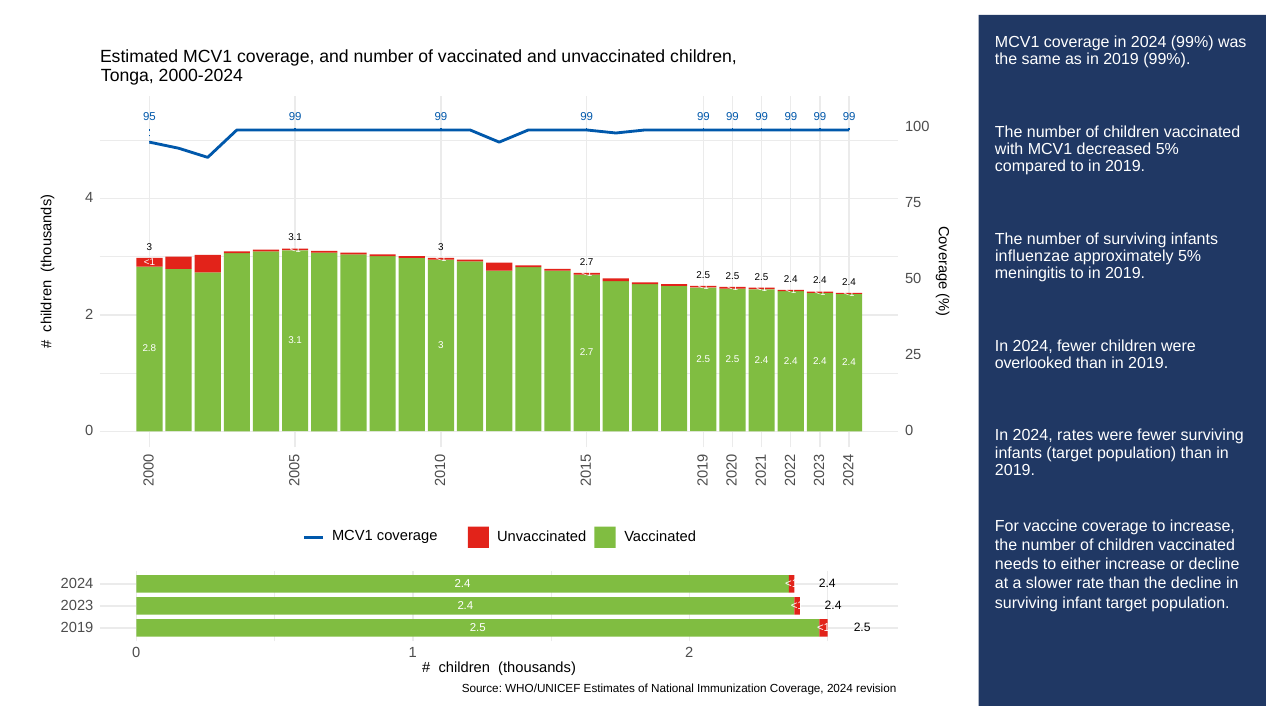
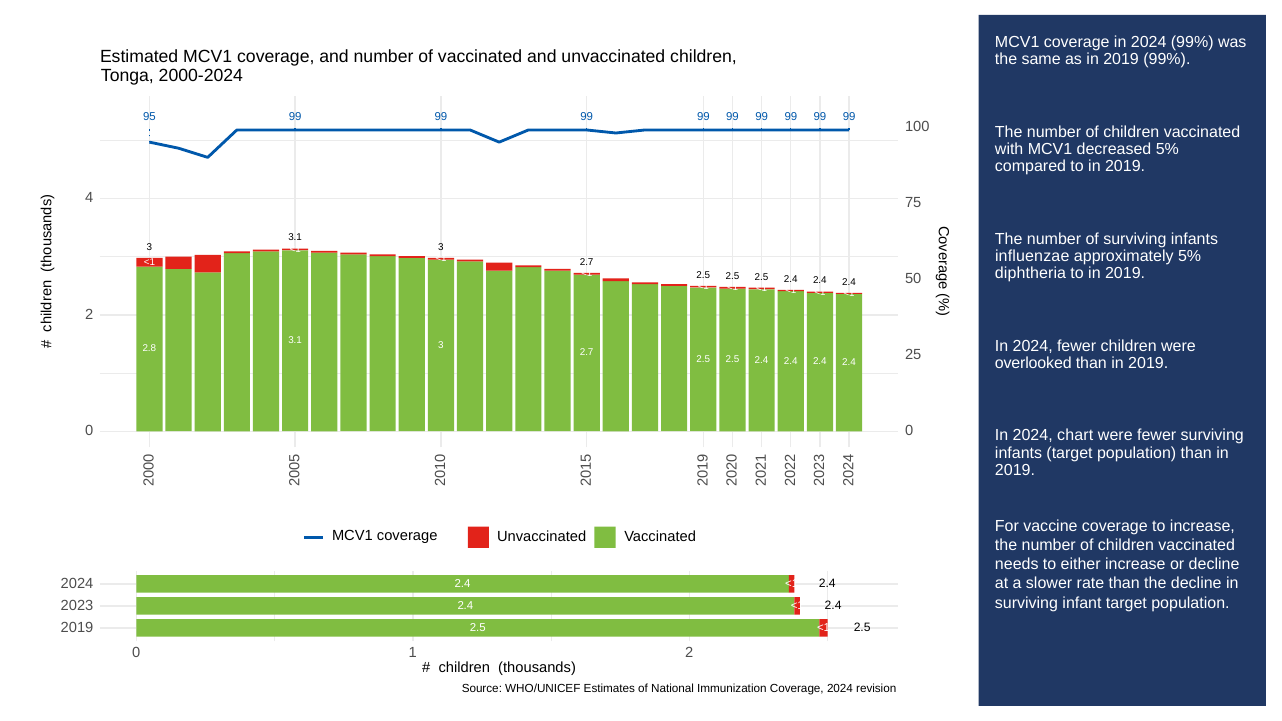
meningitis: meningitis -> diphtheria (1031, 274)
rates: rates -> chart (1075, 436)
